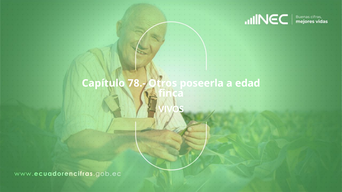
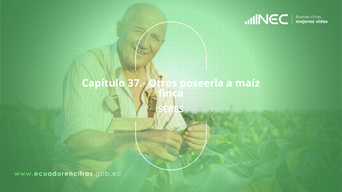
78.-: 78.- -> 37.- (137, 83)
edad: edad -> maíz (248, 83)
VIVOS: VIVOS -> SERES (171, 109)
